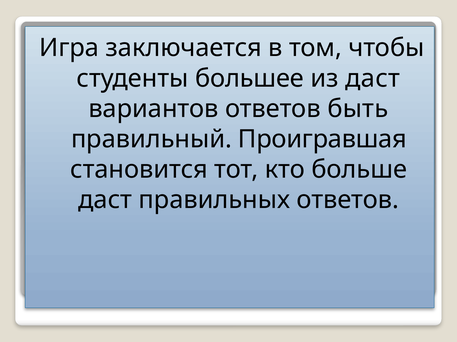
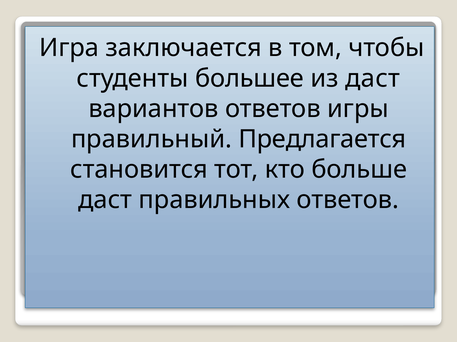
быть: быть -> игры (358, 109)
Проигравшая: Проигравшая -> Предлагается (322, 139)
